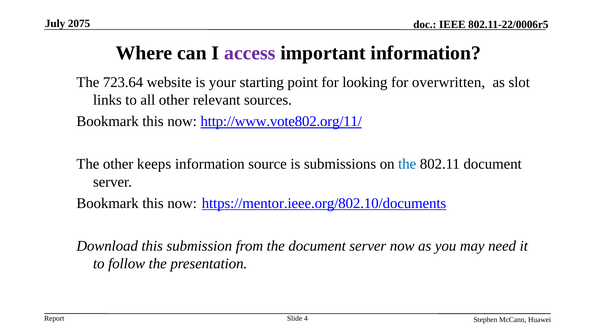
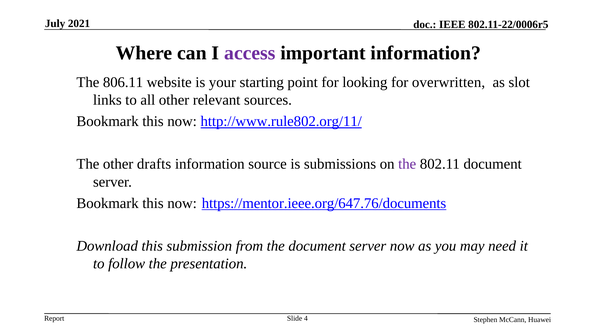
2075: 2075 -> 2021 (79, 23)
723.64: 723.64 -> 806.11 (123, 82)
http://www.vote802.org/11/: http://www.vote802.org/11/ -> http://www.rule802.org/11/ (281, 121)
keeps: keeps -> drafts (154, 164)
the colour: blue -> purple (407, 164)
https://mentor.ieee.org/802.10/documents: https://mentor.ieee.org/802.10/documents -> https://mentor.ieee.org/647.76/documents (324, 203)
